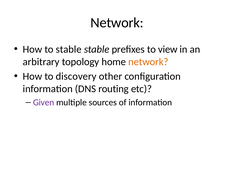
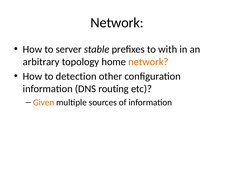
to stable: stable -> server (69, 49)
view: view -> with (168, 49)
discovery: discovery -> detection (76, 76)
Given colour: purple -> orange (44, 102)
